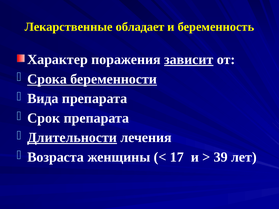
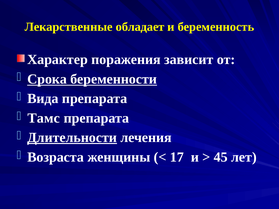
зависит underline: present -> none (189, 60)
Срок: Срок -> Тамс (44, 118)
39: 39 -> 45 (221, 157)
